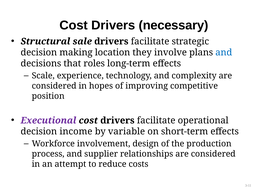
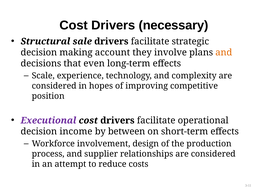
location: location -> account (113, 52)
and colour: blue -> orange (224, 52)
roles: roles -> even (94, 64)
variable: variable -> between (127, 132)
